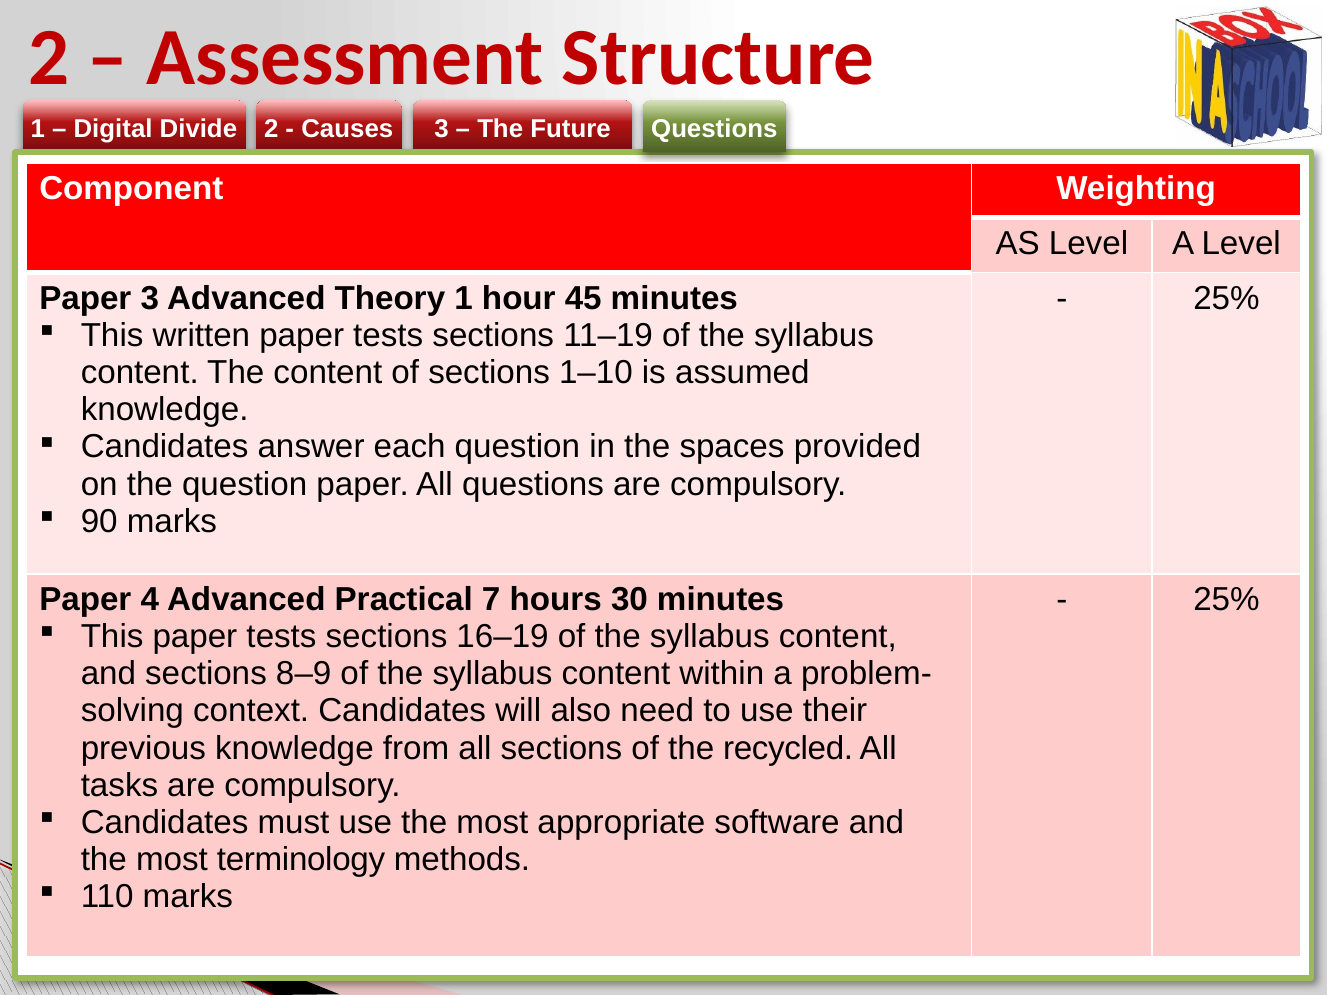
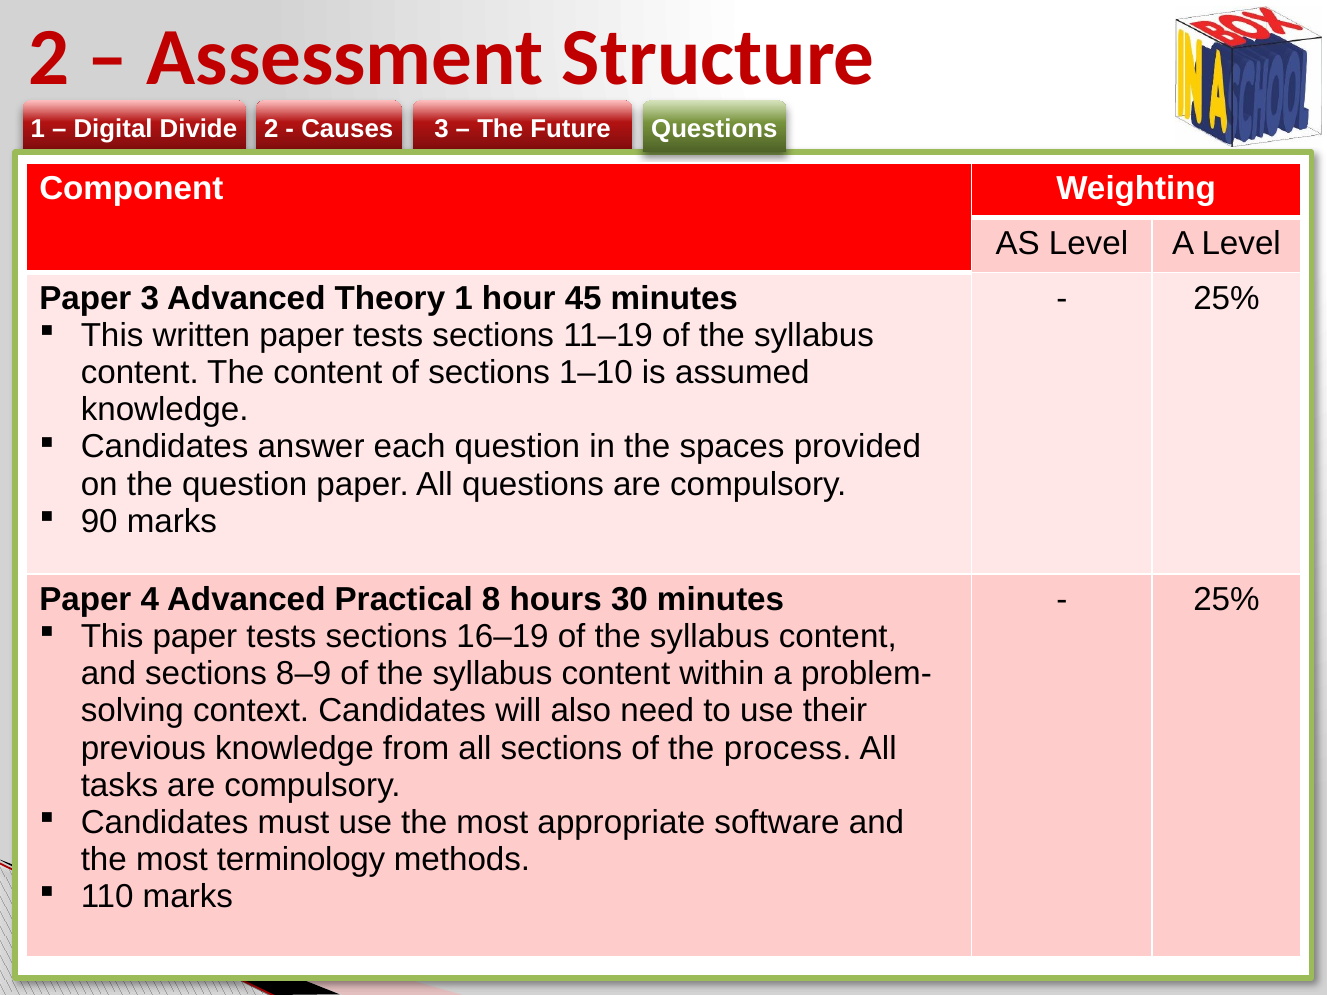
7: 7 -> 8 (491, 600)
recycled: recycled -> process (788, 748)
